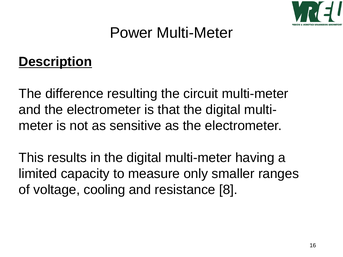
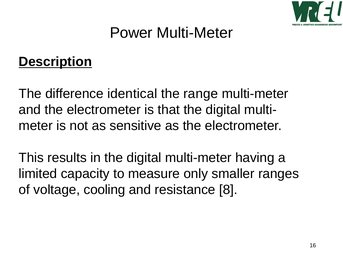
resulting: resulting -> identical (132, 94)
circuit: circuit -> range (201, 94)
